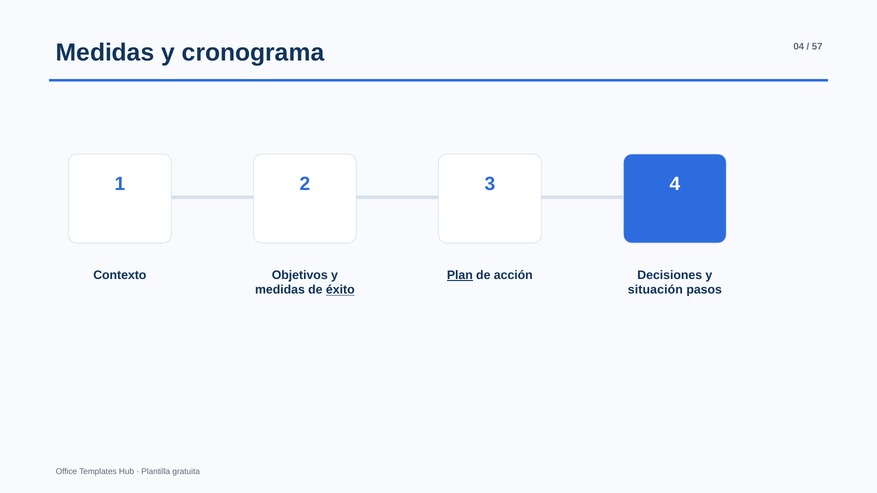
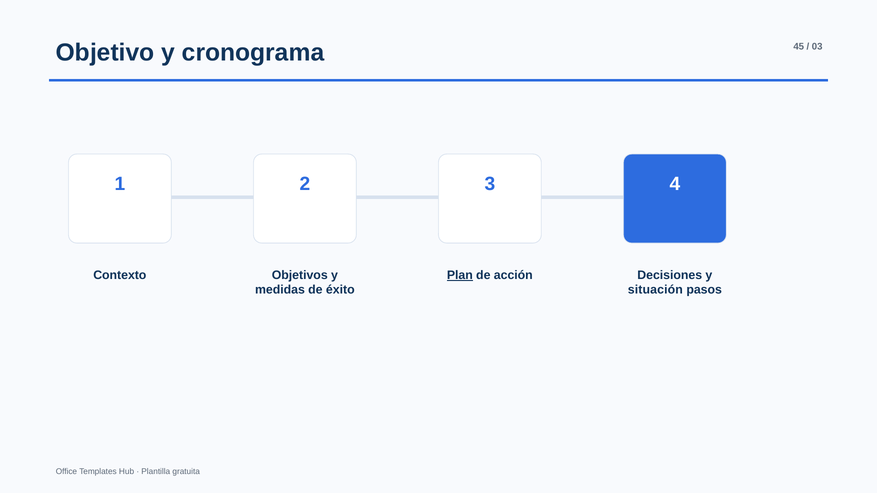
Medidas: Medidas -> Objetivo (105, 53)
04: 04 -> 45 (799, 47)
57: 57 -> 03 (817, 47)
éxito underline: present -> none (340, 290)
